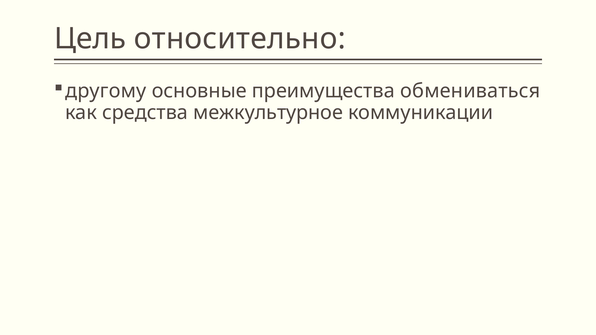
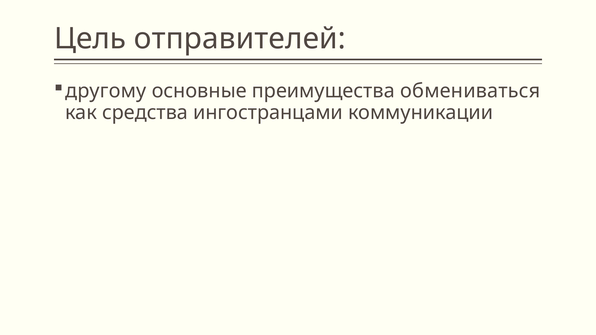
относительно: относительно -> отправителей (240, 39)
межкультурное: межкультурное -> ингостранцами (268, 113)
